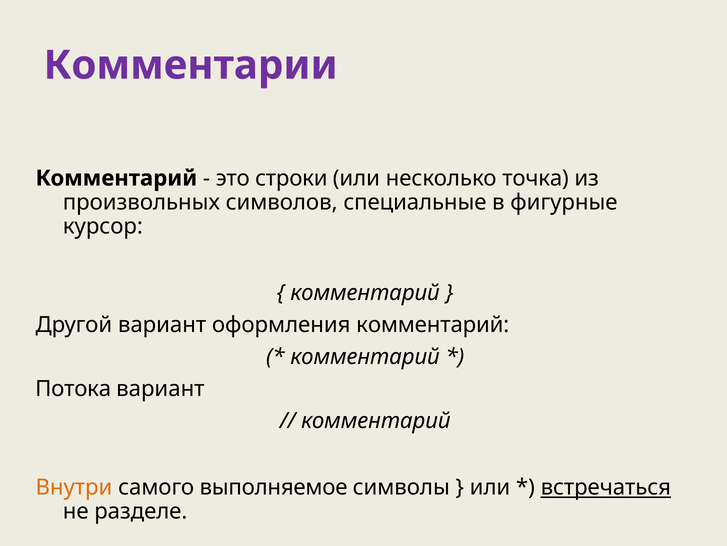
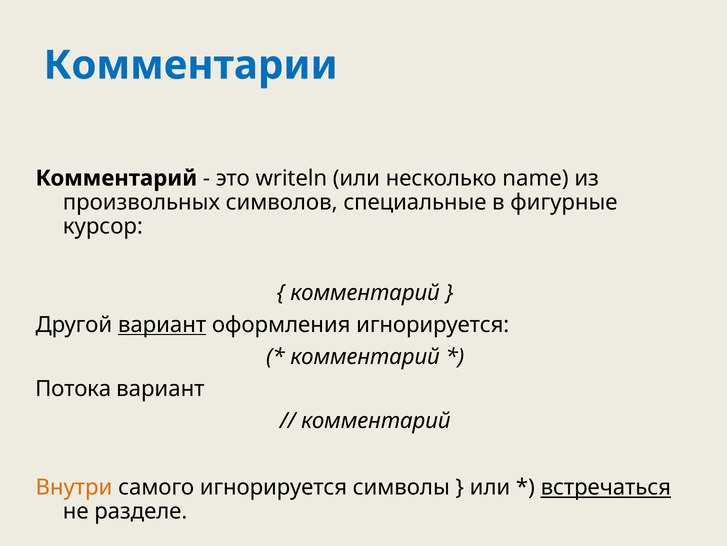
Комментарии colour: purple -> blue (191, 65)
строки: строки -> writeln (291, 178)
точка: точка -> name (535, 178)
вариант underline: none -> present (162, 324)
оформления комментарий: комментарий -> игнорируется (433, 324)
самого выполняемое: выполняемое -> игнорируется (273, 487)
